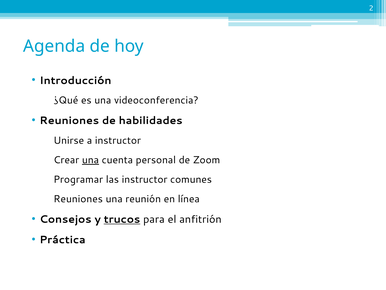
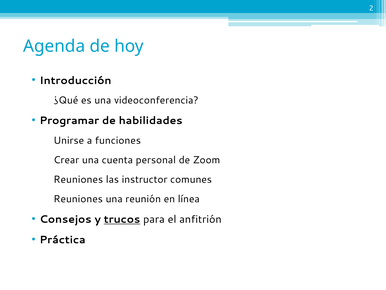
Reuniones: Reuniones -> Programar (69, 120)
a instructor: instructor -> funciones (118, 140)
una underline: present -> none (90, 160)
Programar: Programar -> Reuniones (78, 179)
